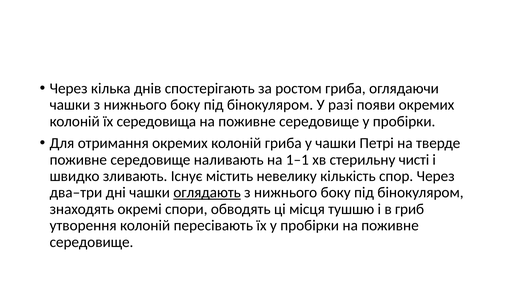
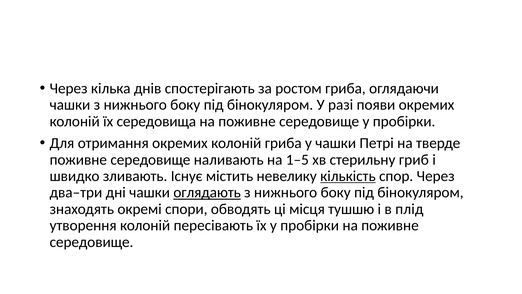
1–1: 1–1 -> 1–5 (297, 159)
чисті: чисті -> гриб (414, 159)
кількість underline: none -> present (348, 176)
гриб: гриб -> плід (409, 209)
